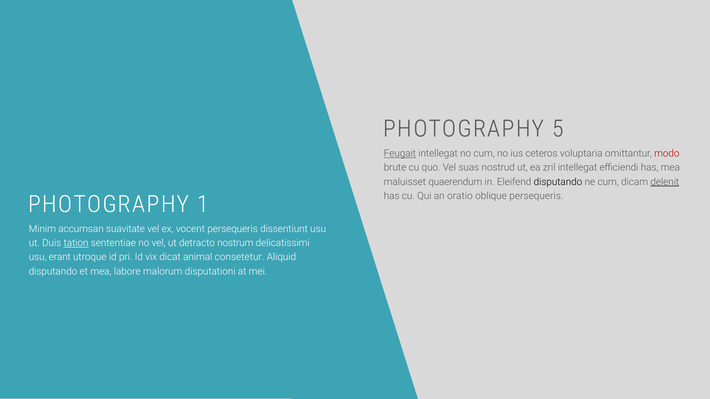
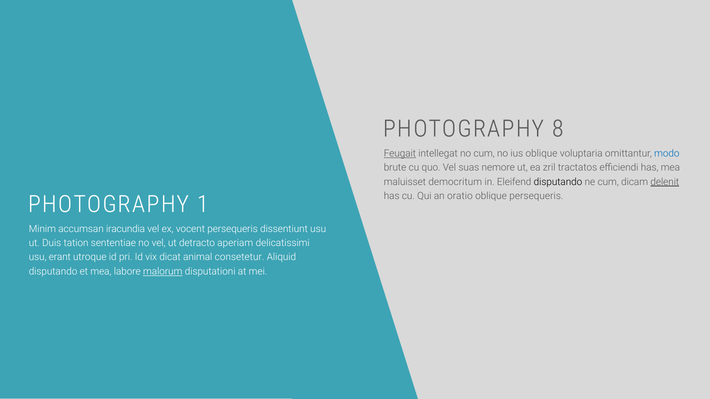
5: 5 -> 8 (558, 129)
ius ceteros: ceteros -> oblique (541, 154)
modo colour: red -> blue (667, 154)
nostrud: nostrud -> nemore (498, 168)
zril intellegat: intellegat -> tractatos (578, 168)
quaerendum: quaerendum -> democritum (455, 182)
suavitate: suavitate -> iracundia (126, 229)
tation underline: present -> none (76, 243)
nostrum: nostrum -> aperiam (235, 243)
malorum underline: none -> present (163, 272)
